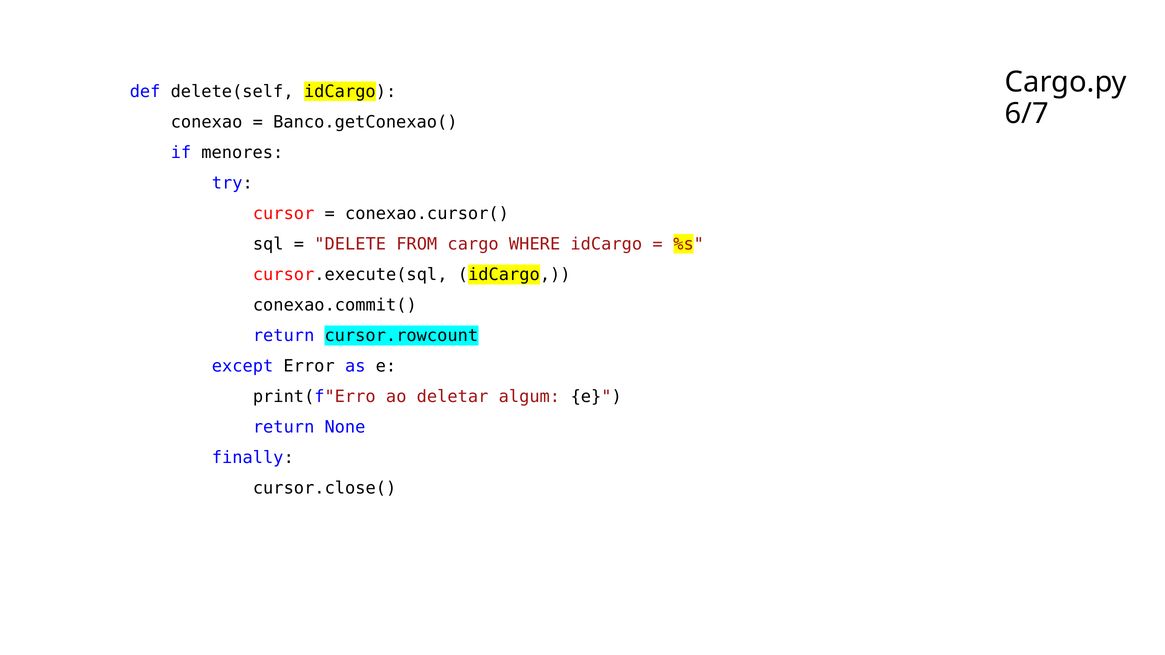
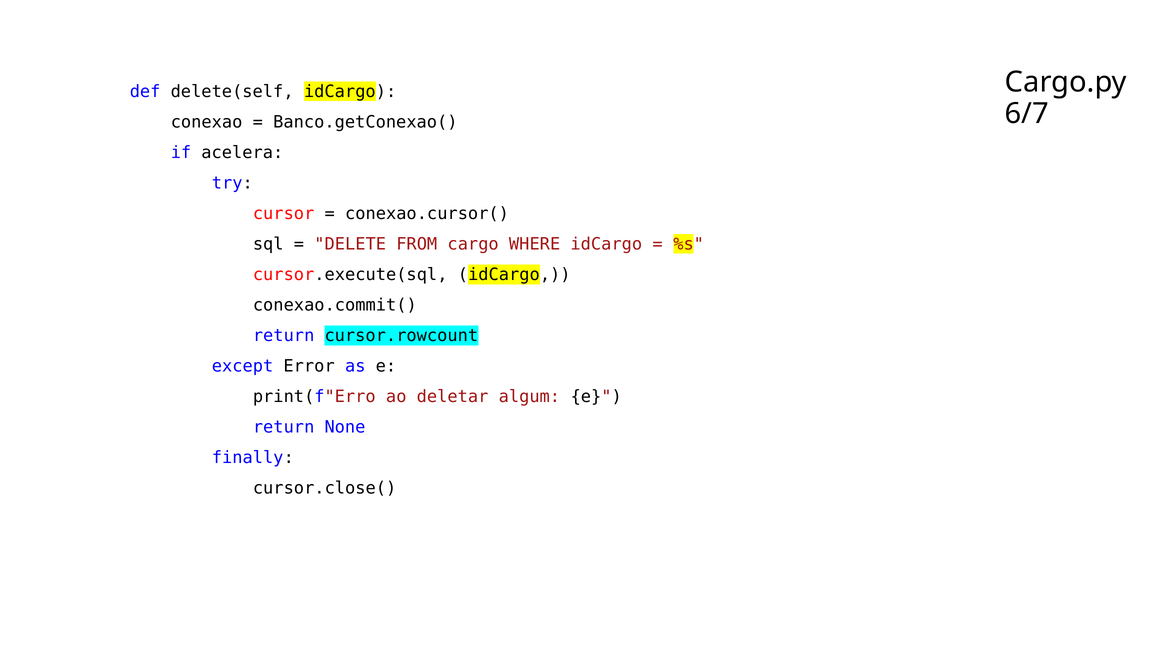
menores: menores -> acelera (242, 153)
